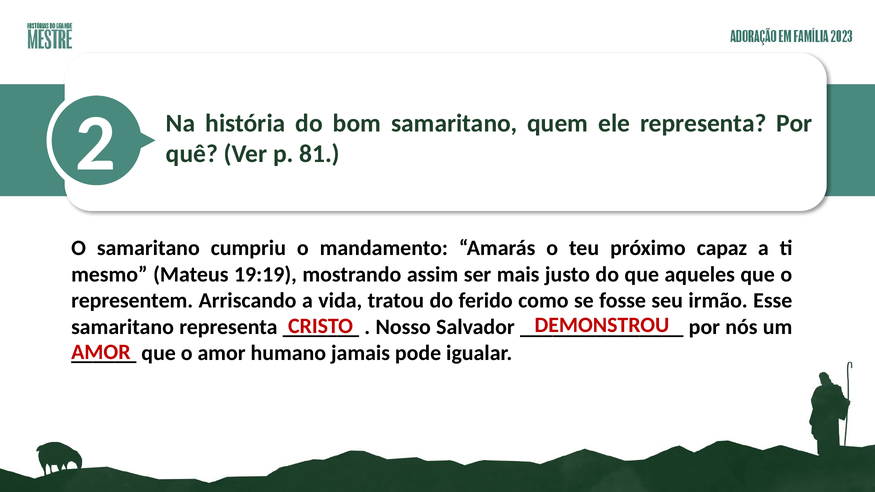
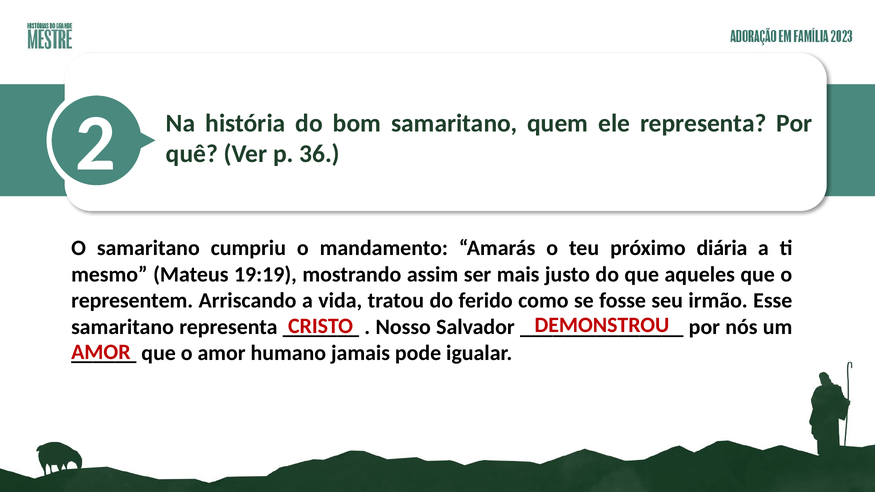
81: 81 -> 36 (320, 154)
capaz: capaz -> diária (722, 248)
